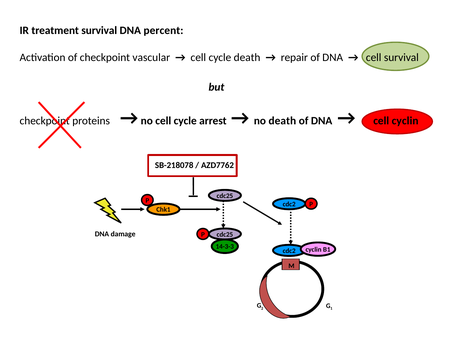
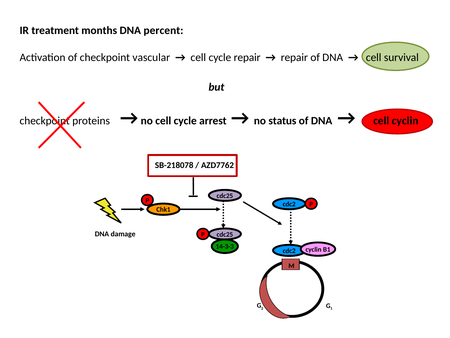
treatment survival: survival -> months (99, 30)
cycle death: death -> repair (247, 57)
no death: death -> status (282, 120)
